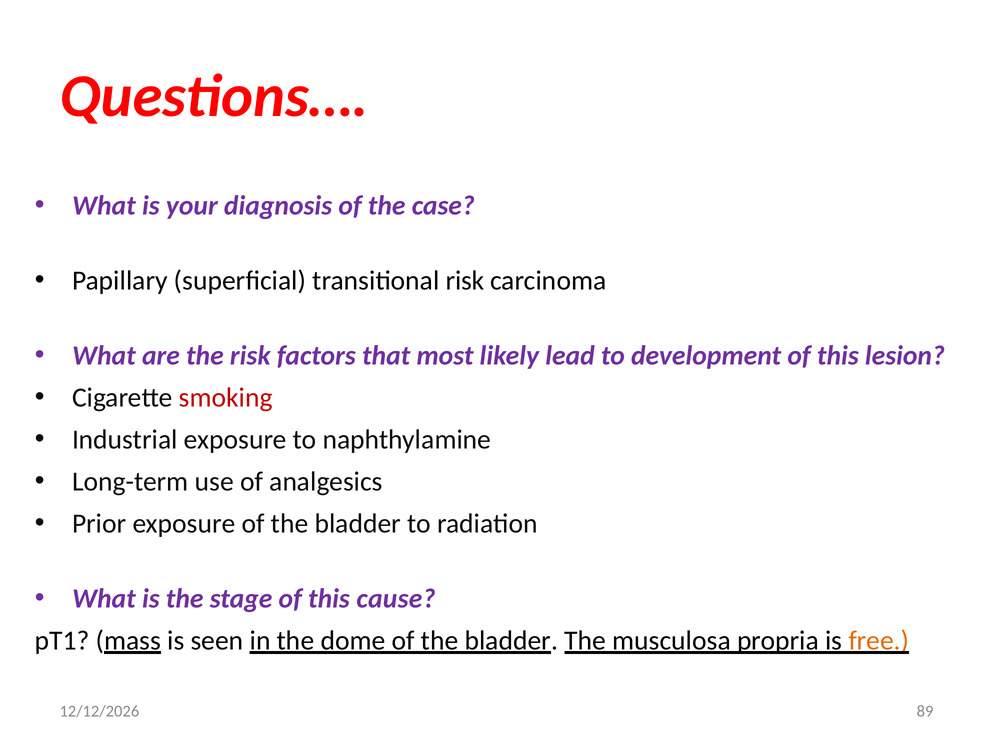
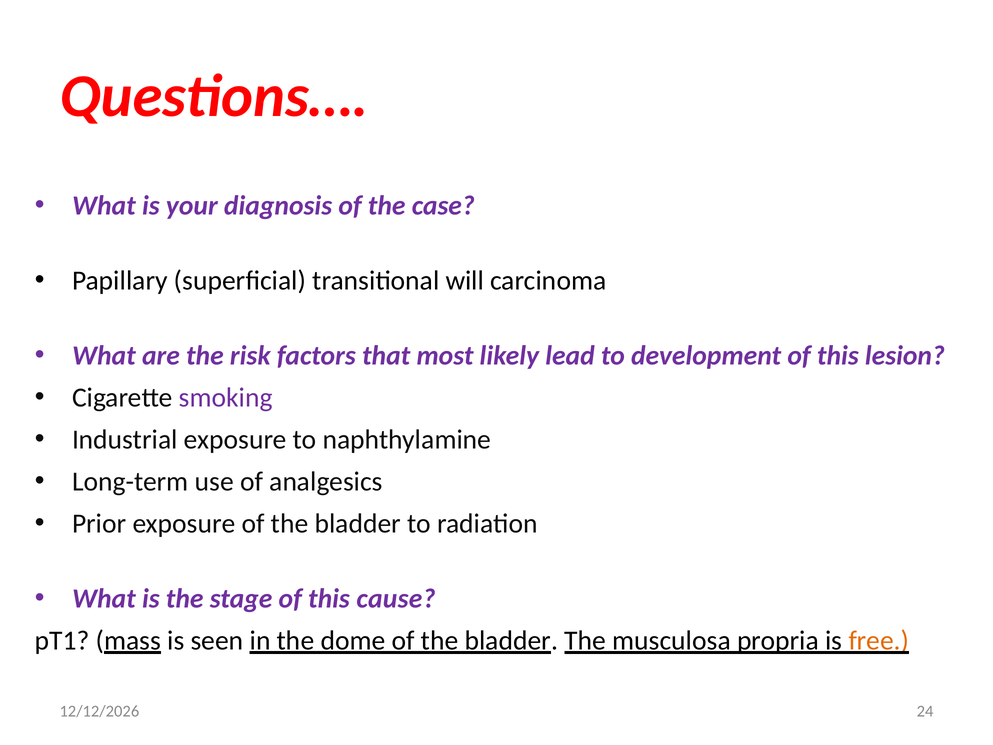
transitional risk: risk -> will (465, 281)
smoking colour: red -> purple (226, 398)
89: 89 -> 24 (925, 711)
